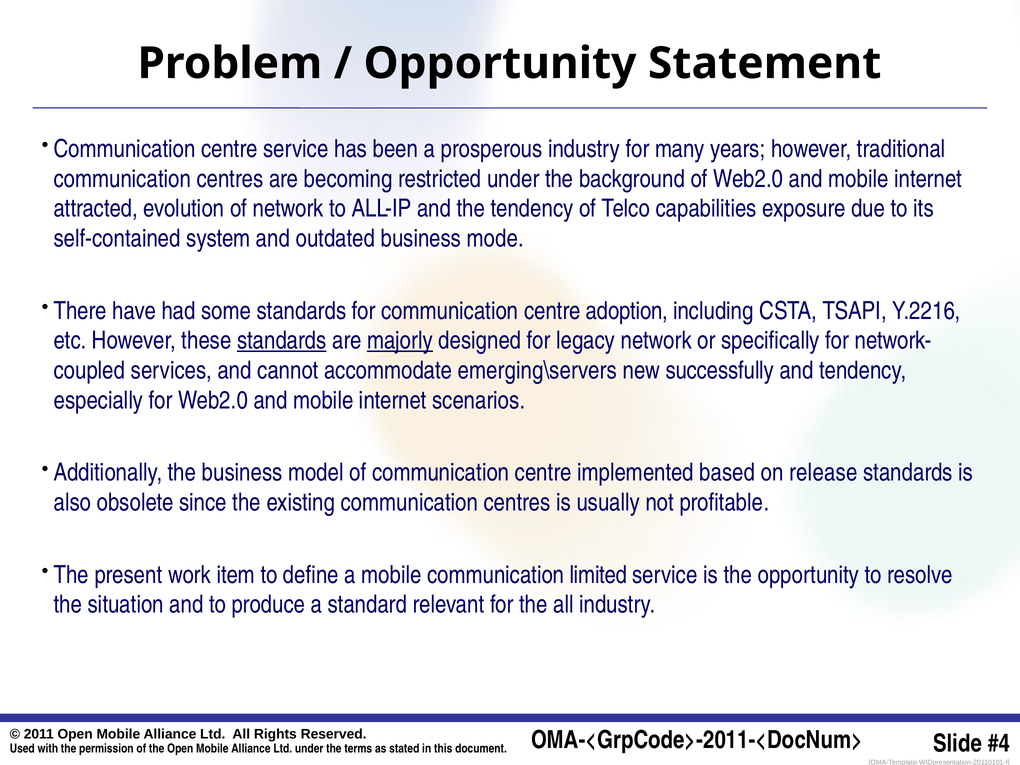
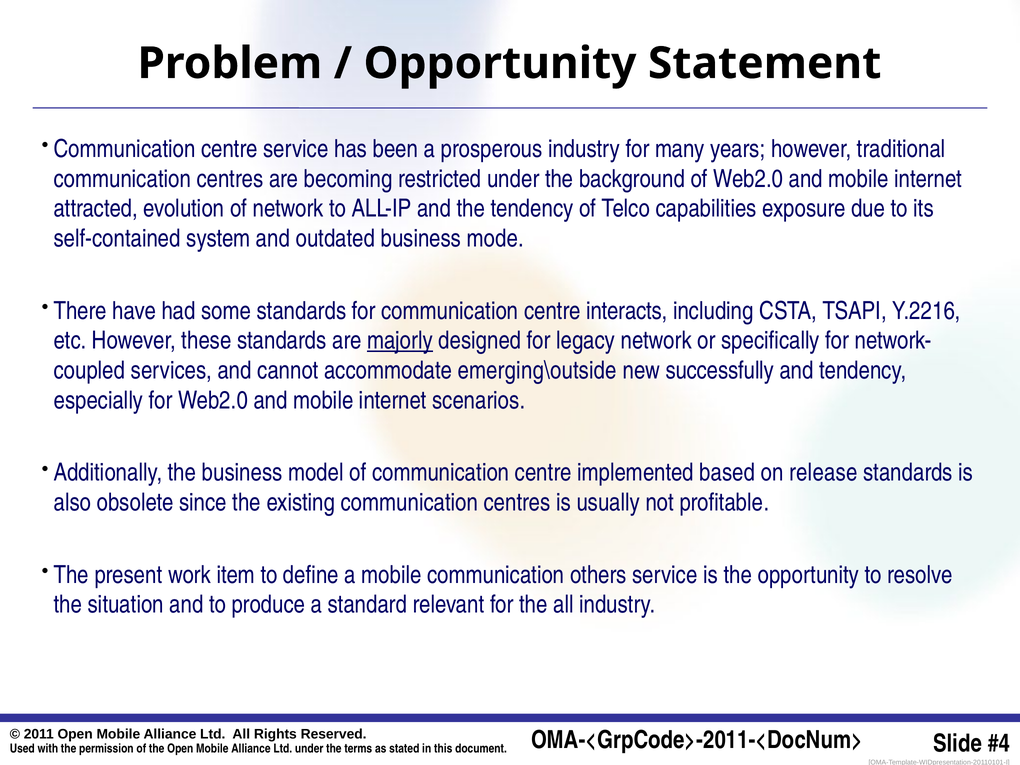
adoption: adoption -> interacts (627, 311)
standards underline: present -> none (282, 341)
emerging\servers: emerging\servers -> emerging\outside (537, 371)
limited: limited -> others (598, 575)
